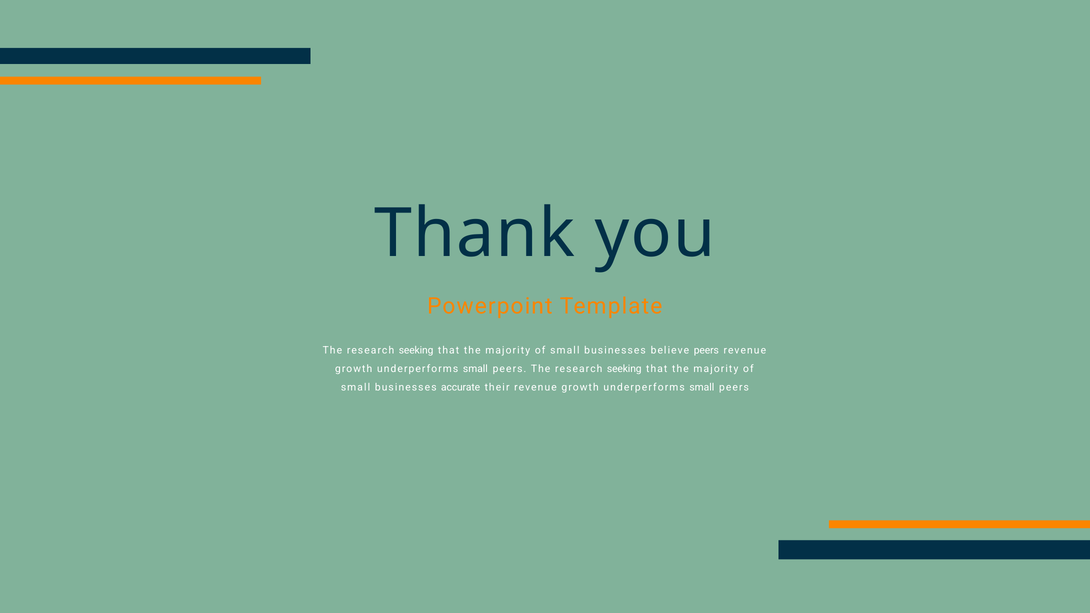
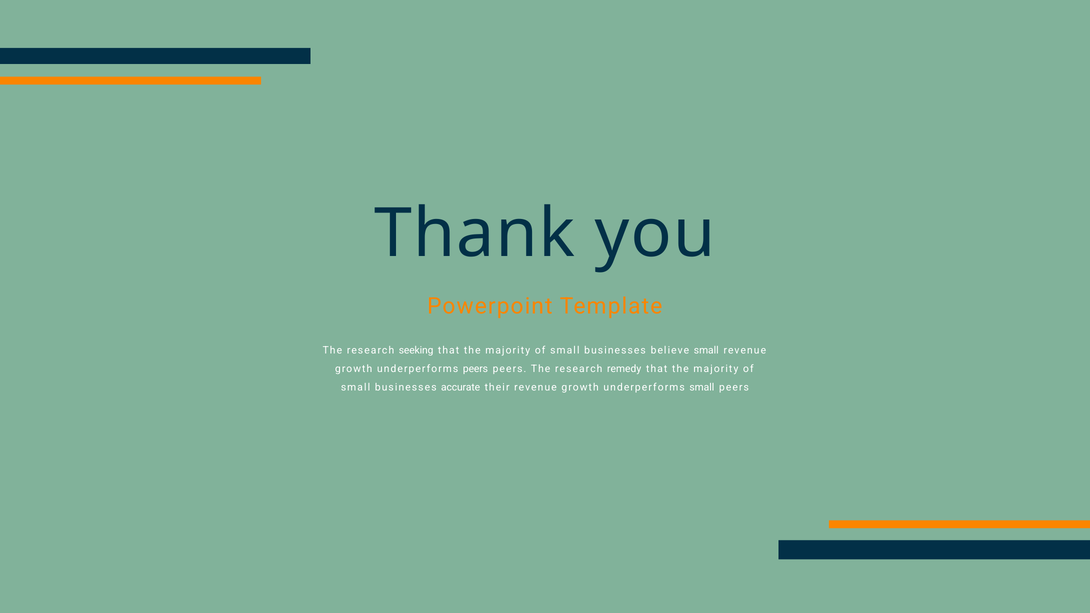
believe peers: peers -> small (706, 350)
small: small -> peers (475, 369)
peers The research seeking: seeking -> remedy (624, 369)
